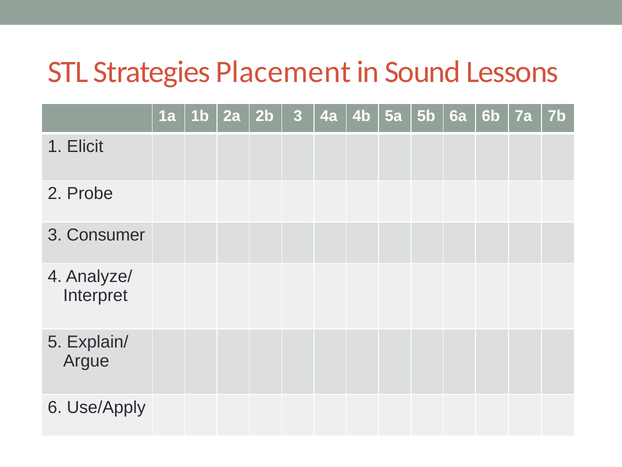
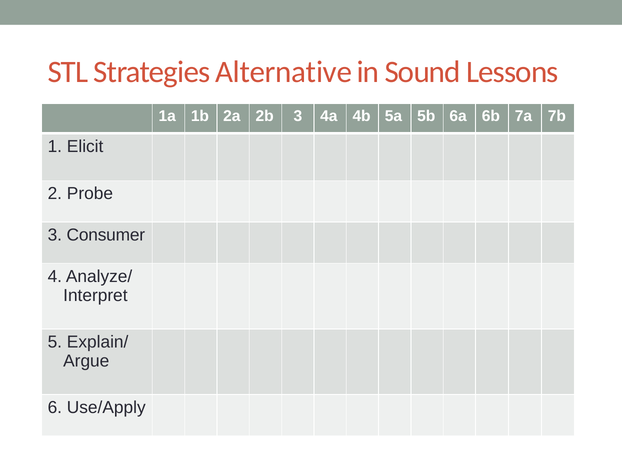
Placement: Placement -> Alternative (284, 72)
